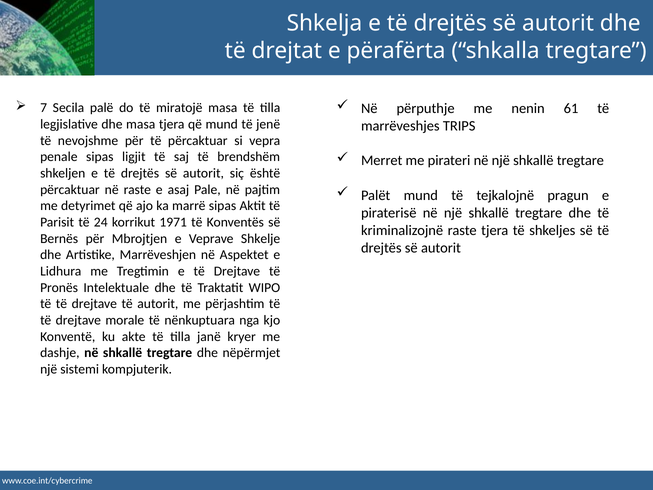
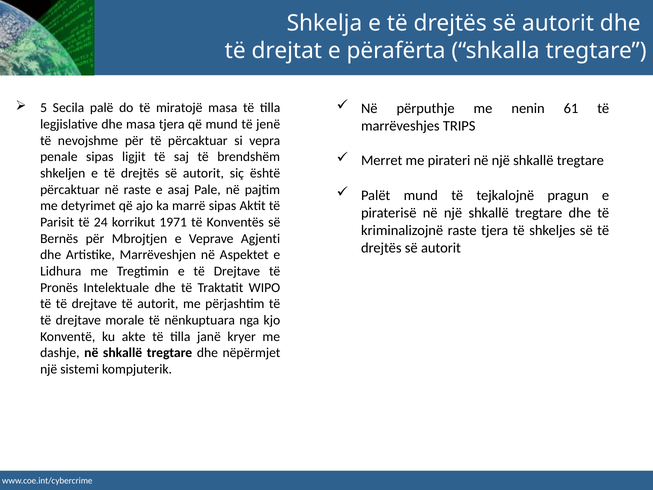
7: 7 -> 5 (44, 108)
Shkelje: Shkelje -> Agjenti (261, 238)
